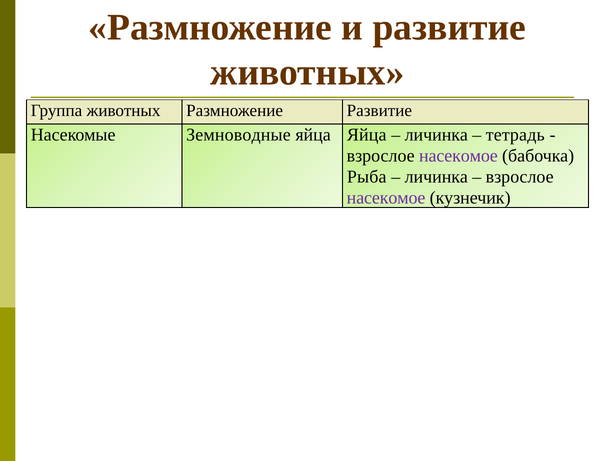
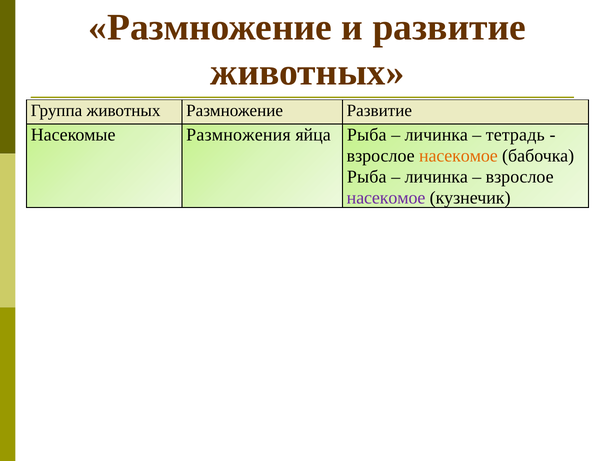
Земноводные: Земноводные -> Размножения (238, 135)
Яйца: Яйца -> Рыба (367, 135)
насекомое colour: purple -> orange (458, 156)
